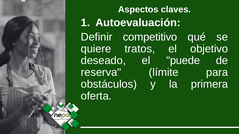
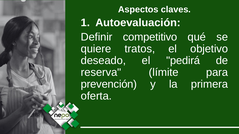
puede: puede -> pedirá (183, 61)
obstáculos: obstáculos -> prevención (109, 84)
